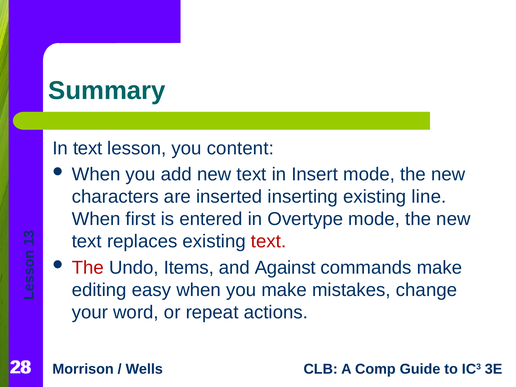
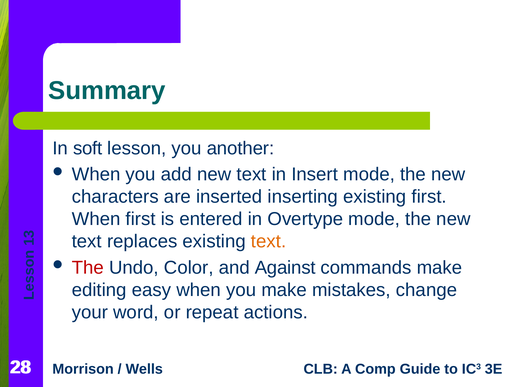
In text: text -> soft (88, 148)
content: content -> another (240, 148)
existing line: line -> first (429, 197)
text colour: red -> orange (269, 241)
Items: Items -> Color (189, 268)
